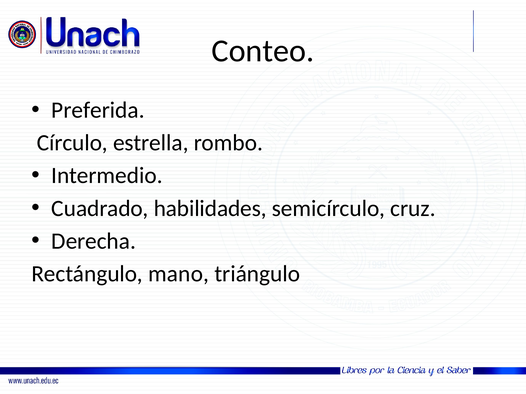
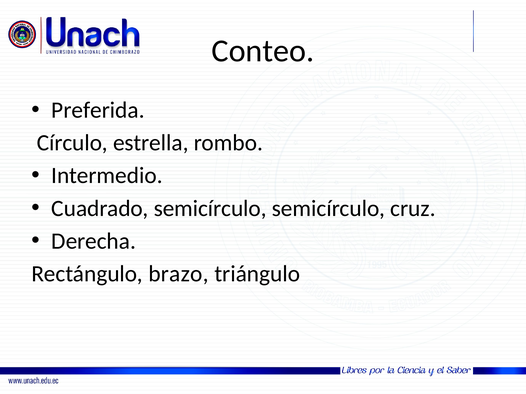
Cuadrado habilidades: habilidades -> semicírculo (210, 209)
mano: mano -> brazo (178, 274)
